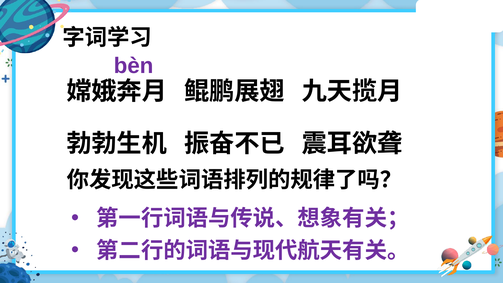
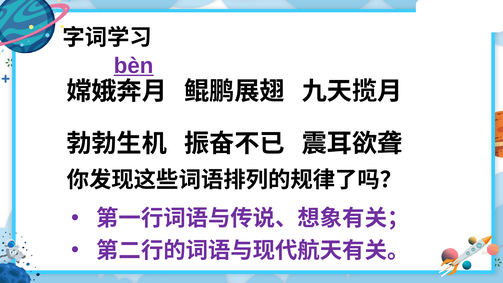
bèn underline: none -> present (134, 66)
